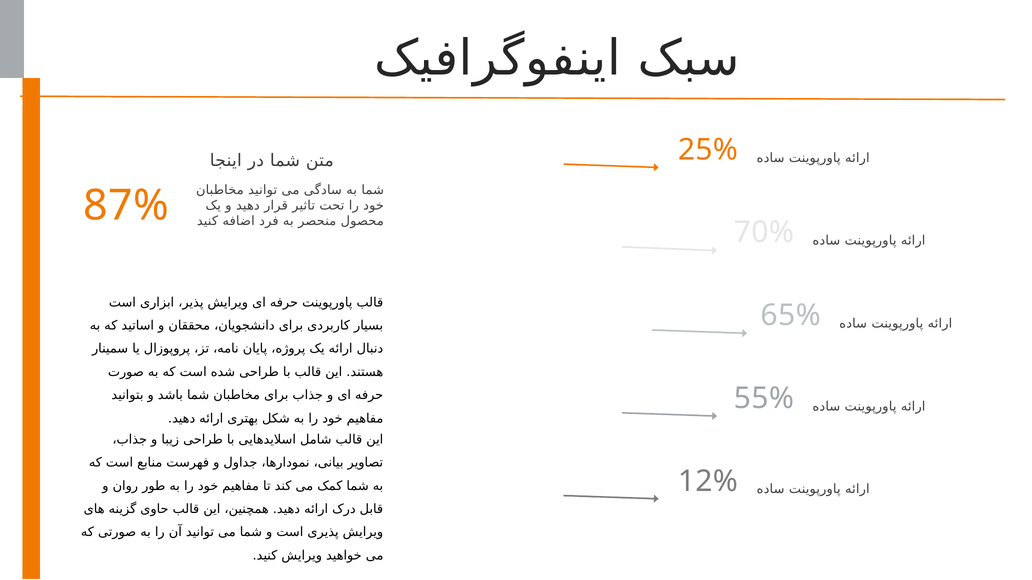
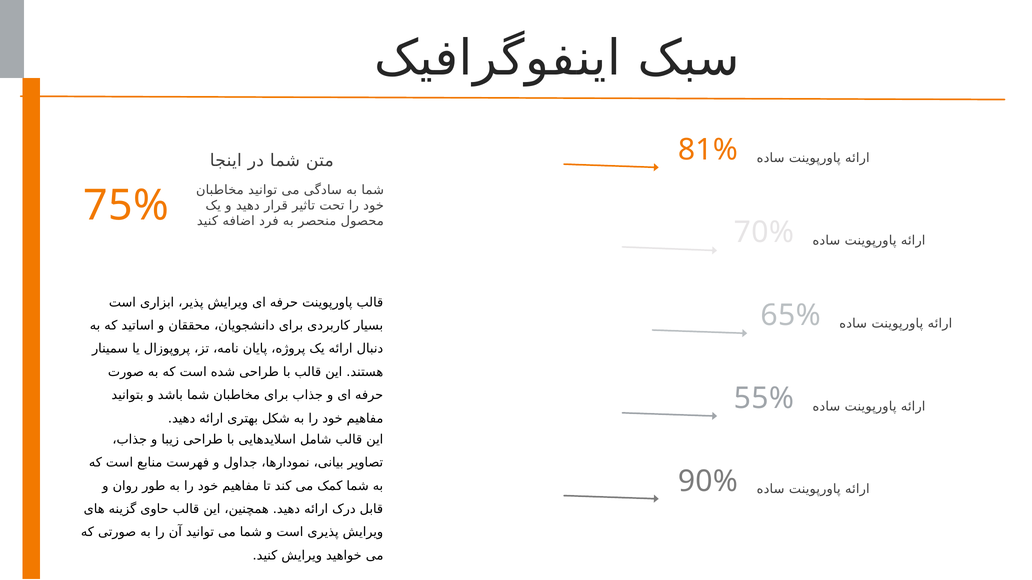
25%: 25% -> 81% (708, 150)
87%: 87% -> 75% (126, 206)
12%: 12% -> 90% (708, 482)
